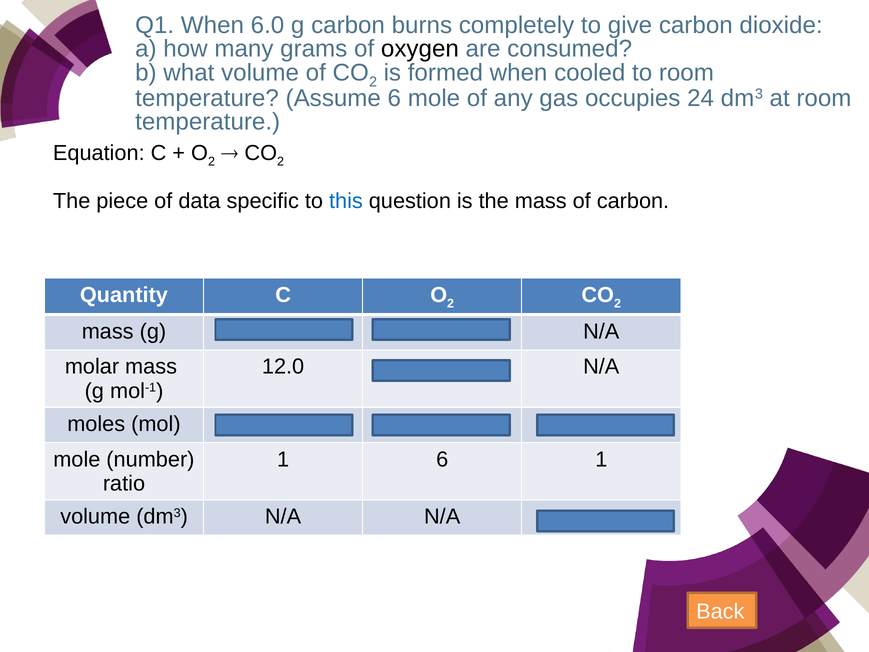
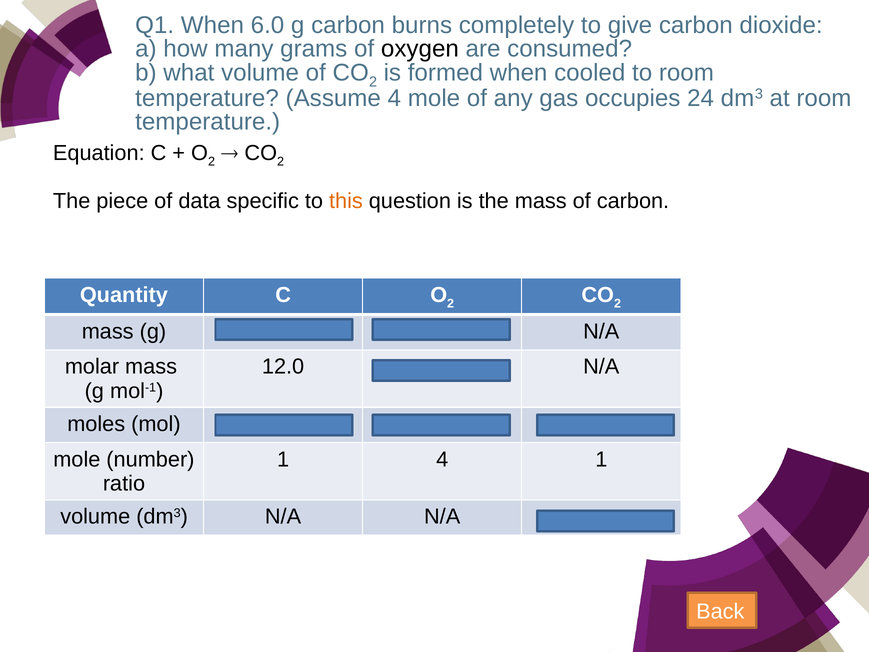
Assume 6: 6 -> 4 (394, 98)
this colour: blue -> orange (346, 201)
1 6: 6 -> 4 (442, 459)
